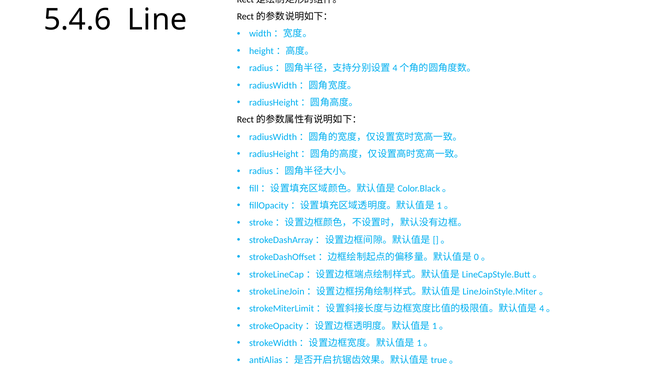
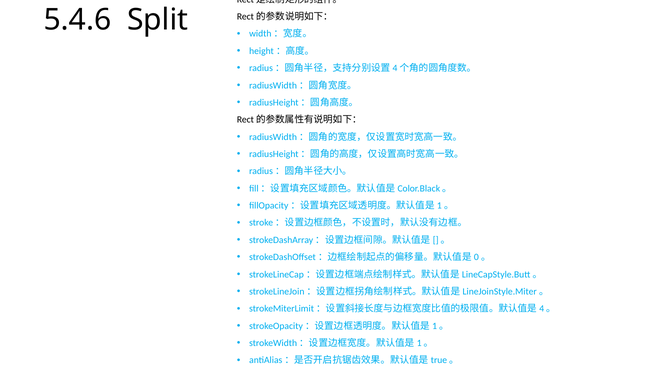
Line: Line -> Split (158, 20)
